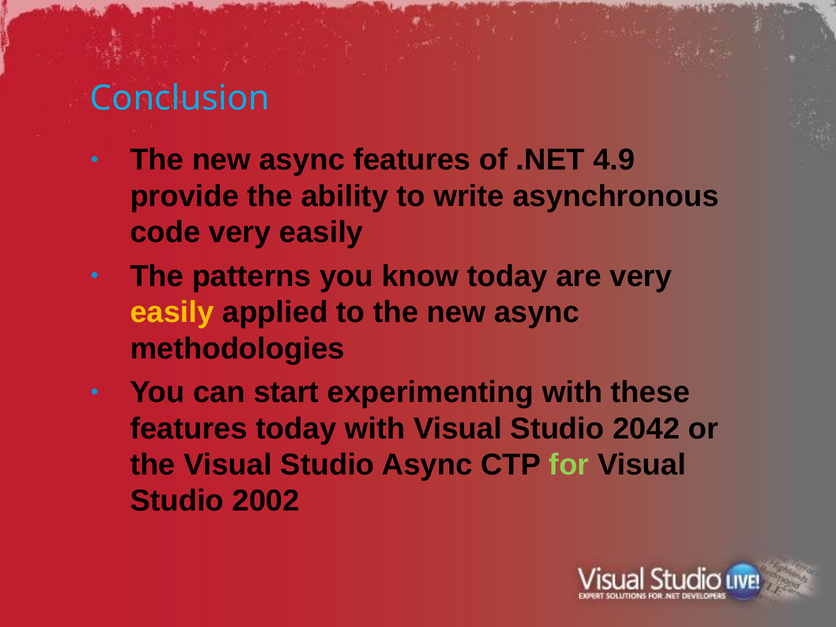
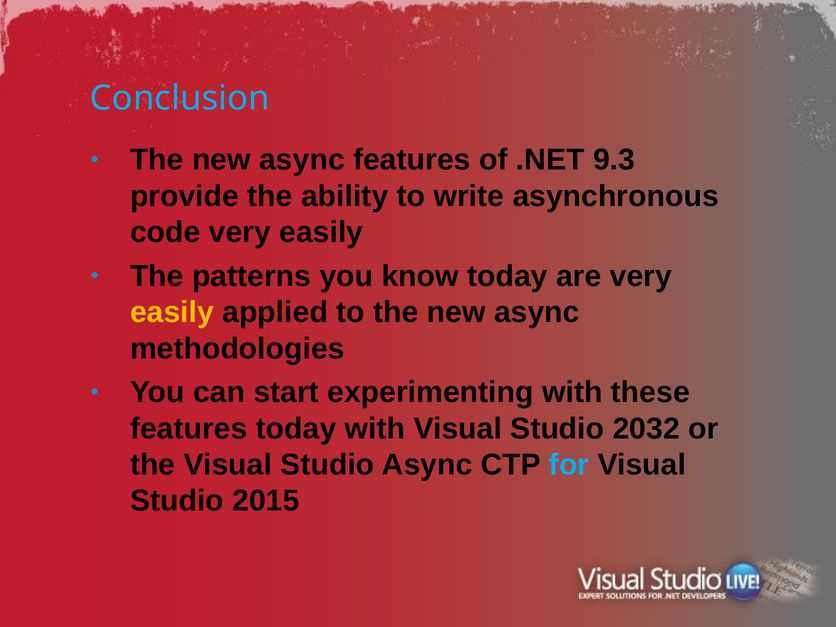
4.9: 4.9 -> 9.3 (614, 160)
2042: 2042 -> 2032 (646, 429)
for colour: light green -> light blue (569, 465)
2002: 2002 -> 2015 (266, 501)
